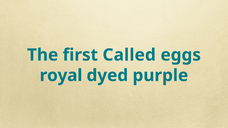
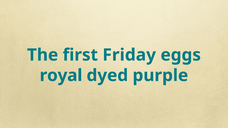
Called: Called -> Friday (129, 55)
